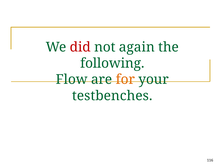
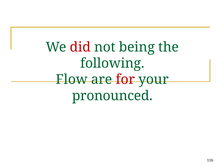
again: again -> being (137, 47)
for colour: orange -> red (125, 79)
testbenches: testbenches -> pronounced (112, 96)
